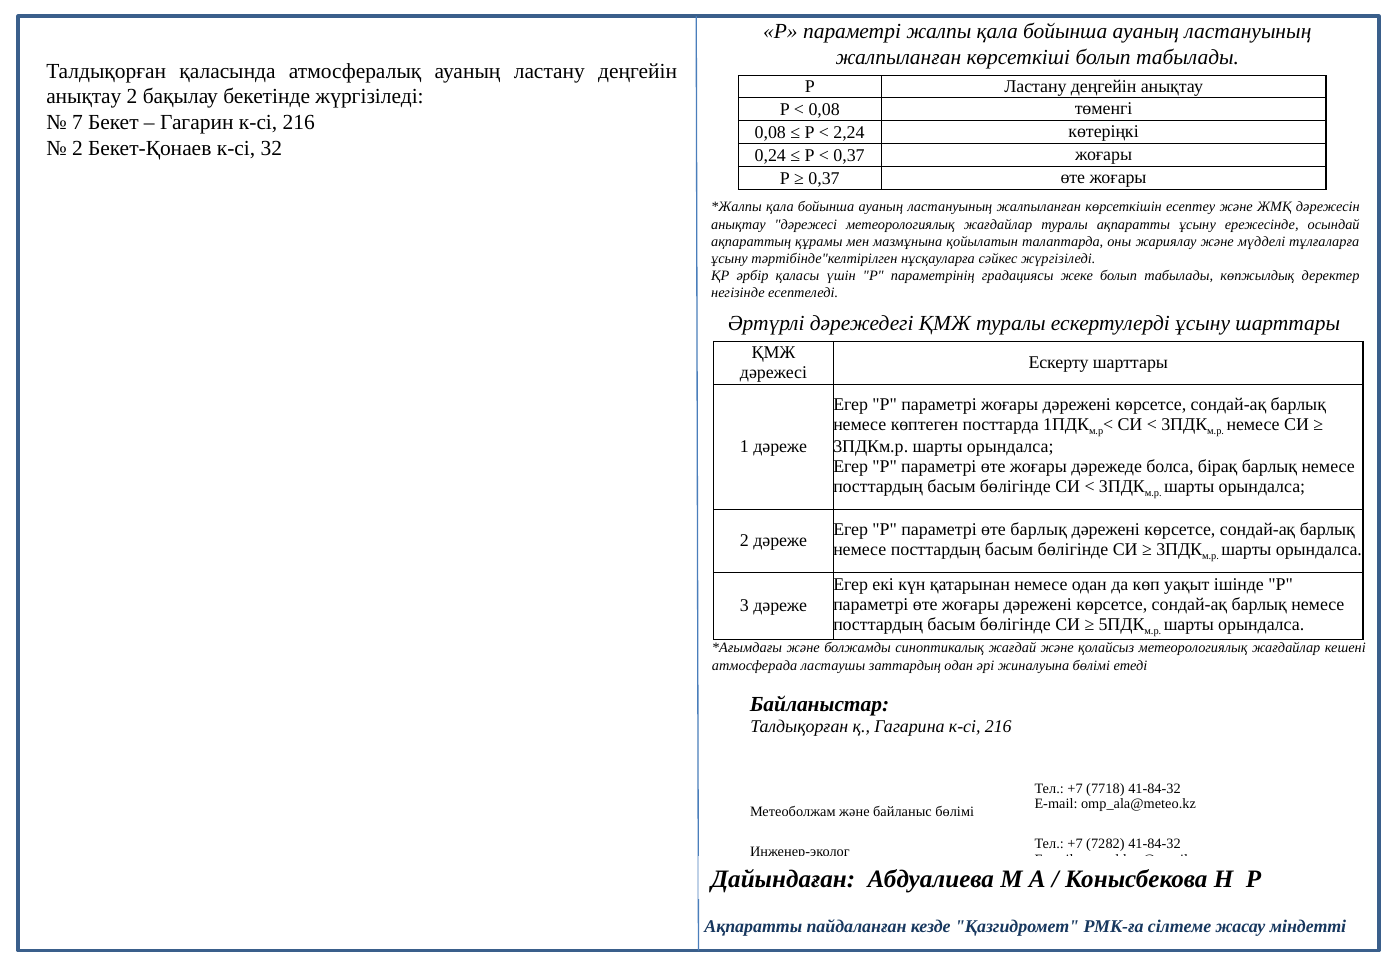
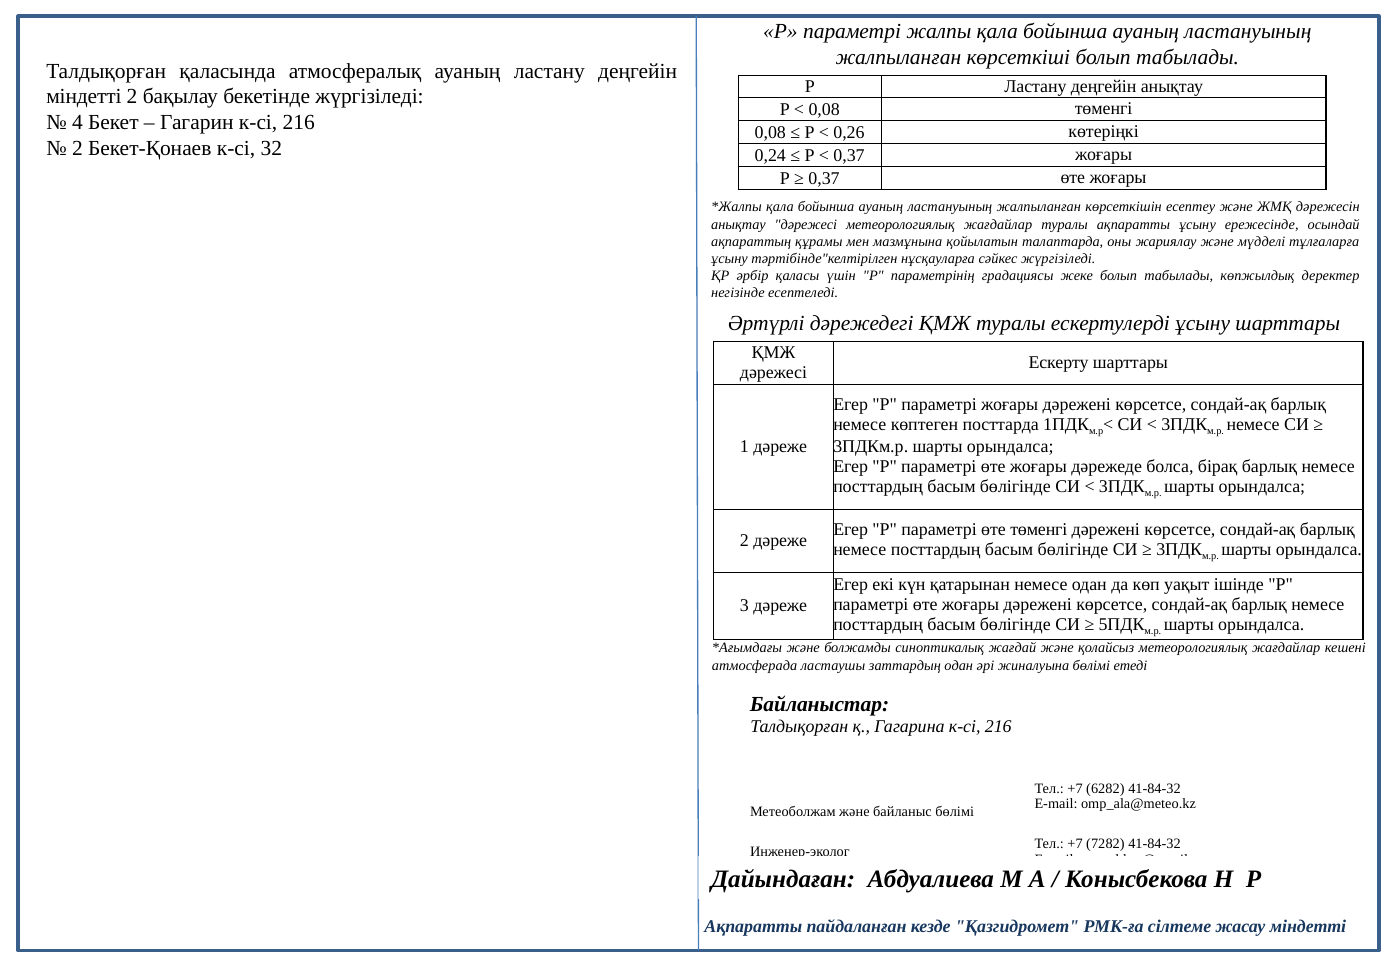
анықтау: анықтау -> міндетті (84, 97)
7: 7 -> 4 (77, 123)
2,24: 2,24 -> 0,26 (849, 132)
өте барлық: барлық -> төменгі (1039, 530)
7718: 7718 -> 6282 (1105, 788)
